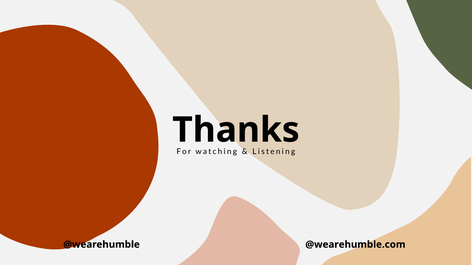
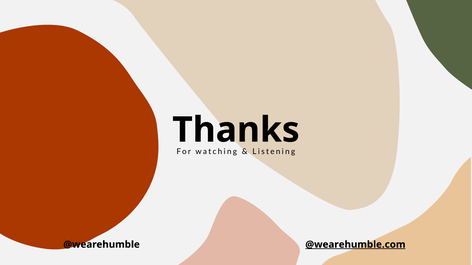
@wearehumble.com underline: none -> present (355, 245)
